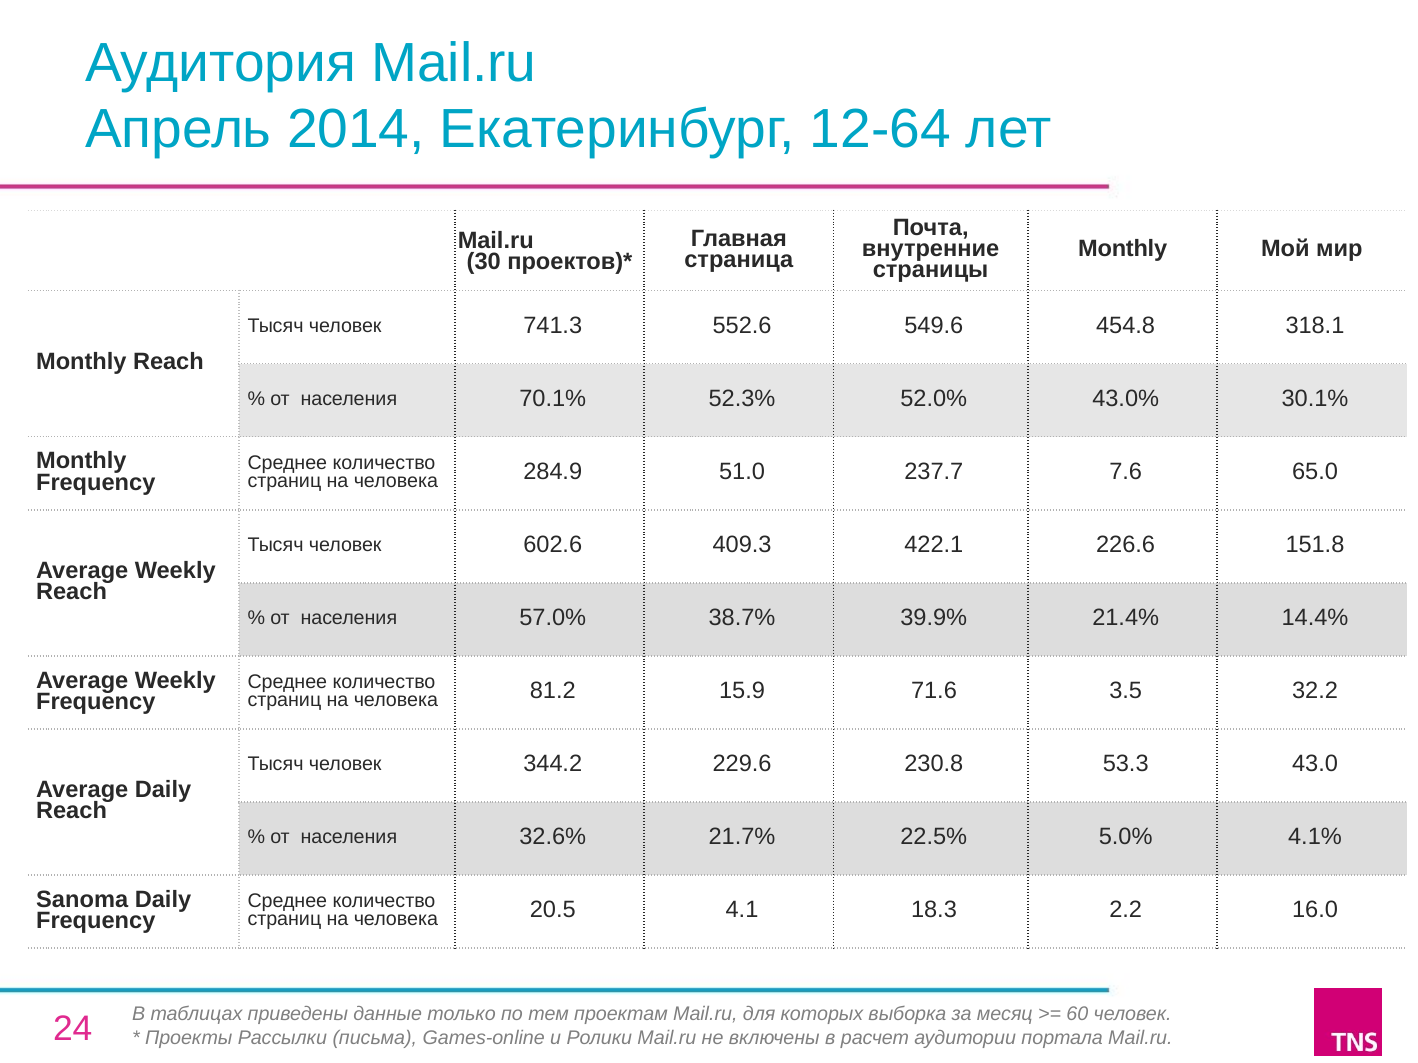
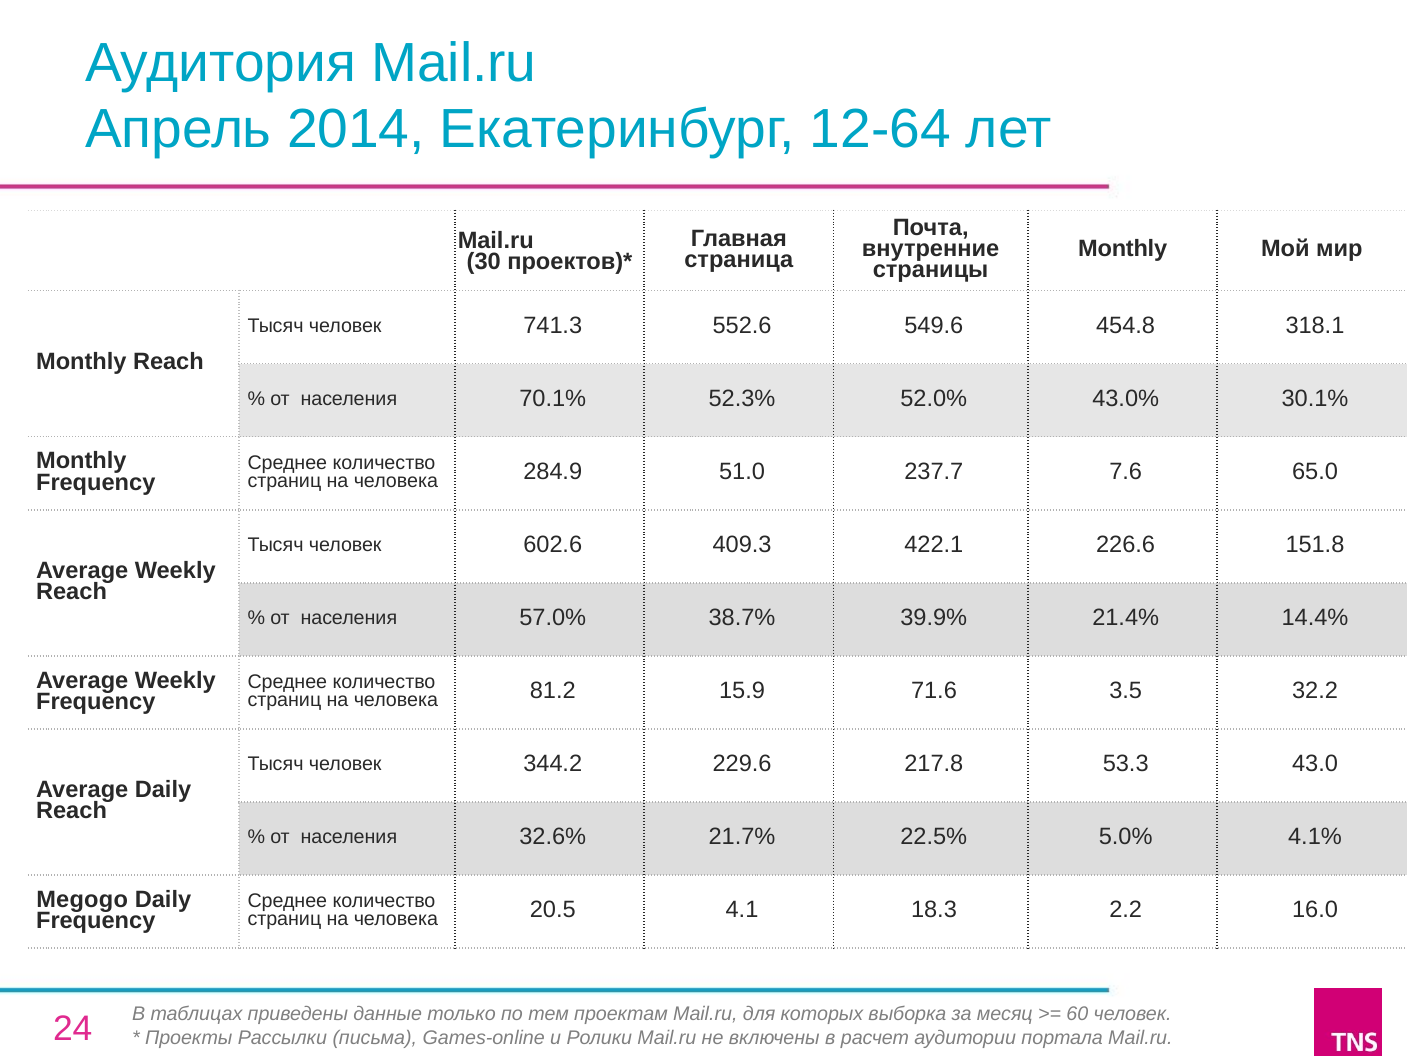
230.8: 230.8 -> 217.8 (934, 764)
Sanoma: Sanoma -> Megogo (82, 900)
